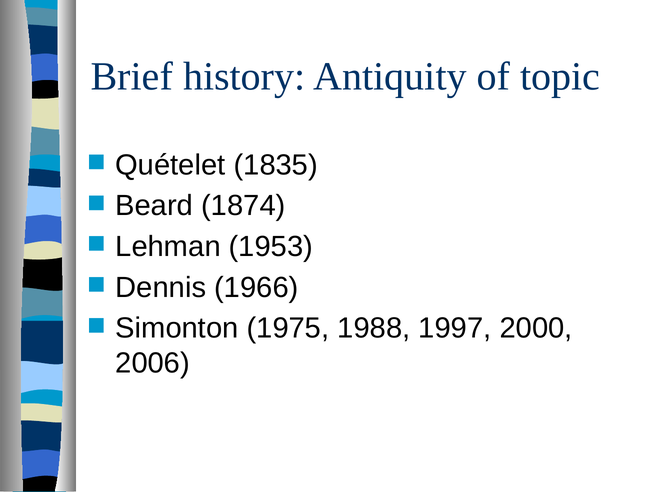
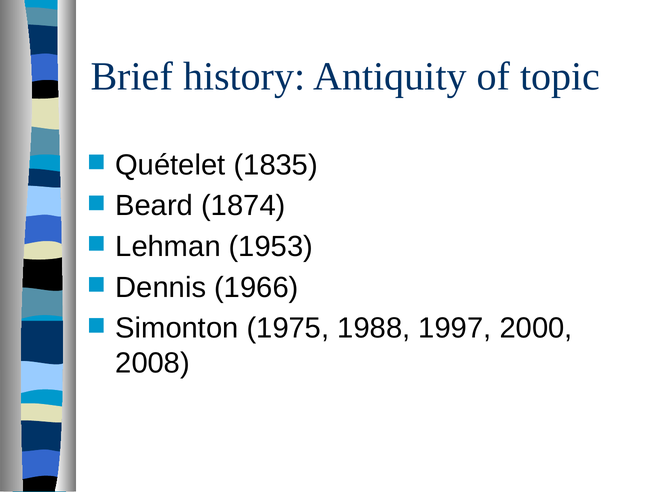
2006: 2006 -> 2008 (153, 363)
